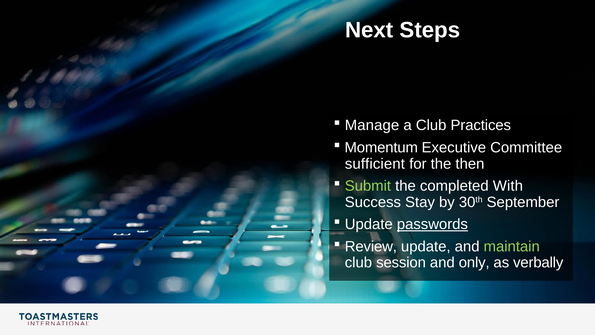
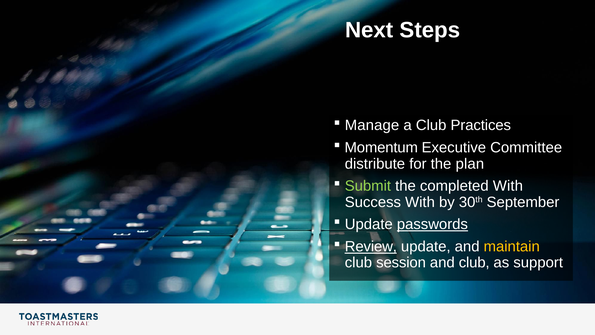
sufficient: sufficient -> distribute (375, 164)
then: then -> plan (470, 164)
Success Stay: Stay -> With (420, 202)
Review underline: none -> present (371, 246)
maintain colour: light green -> yellow (512, 246)
and only: only -> club (474, 263)
verbally: verbally -> support (538, 263)
